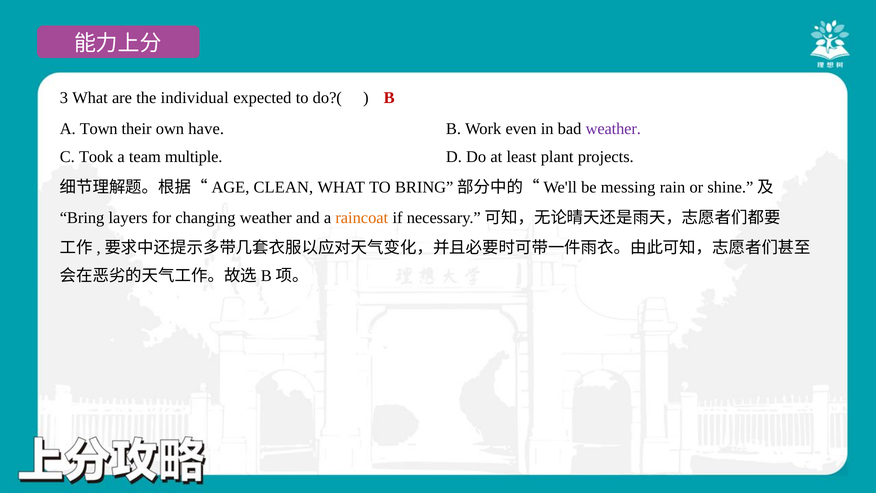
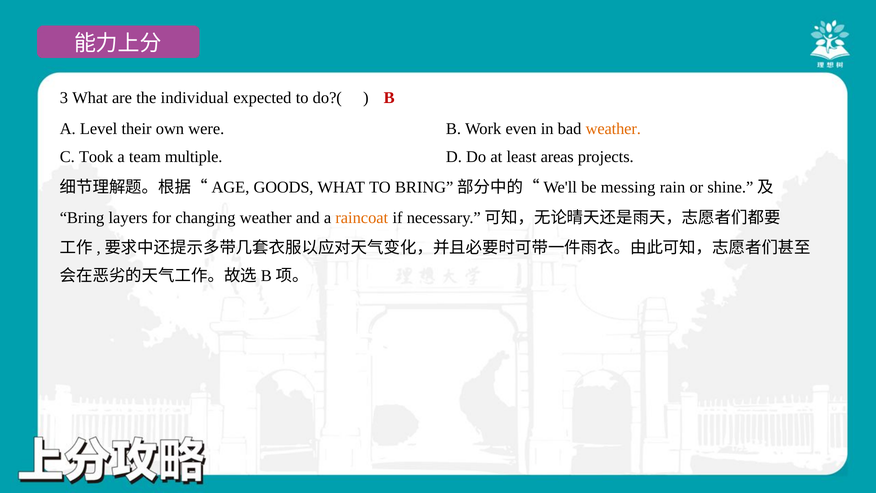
Town: Town -> Level (99, 129)
have: have -> were (206, 129)
weather colour: purple -> orange (613, 129)
plant: plant -> areas (557, 157)
CLEAN: CLEAN -> GOODS (284, 187)
